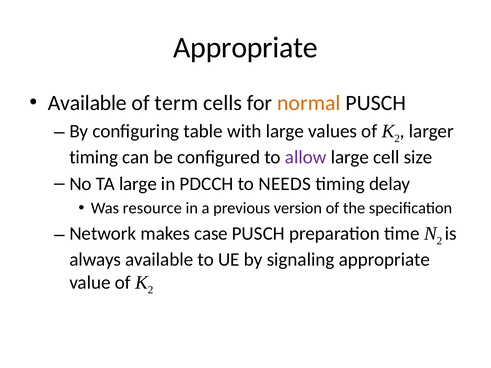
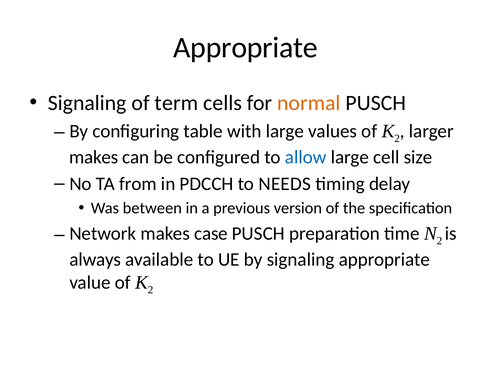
Available: Available -> Signaling (87, 103)
timing: timing -> makes (94, 157)
allow colour: purple -> blue (306, 157)
TA large: large -> from (138, 184)
resource: resource -> between (152, 208)
